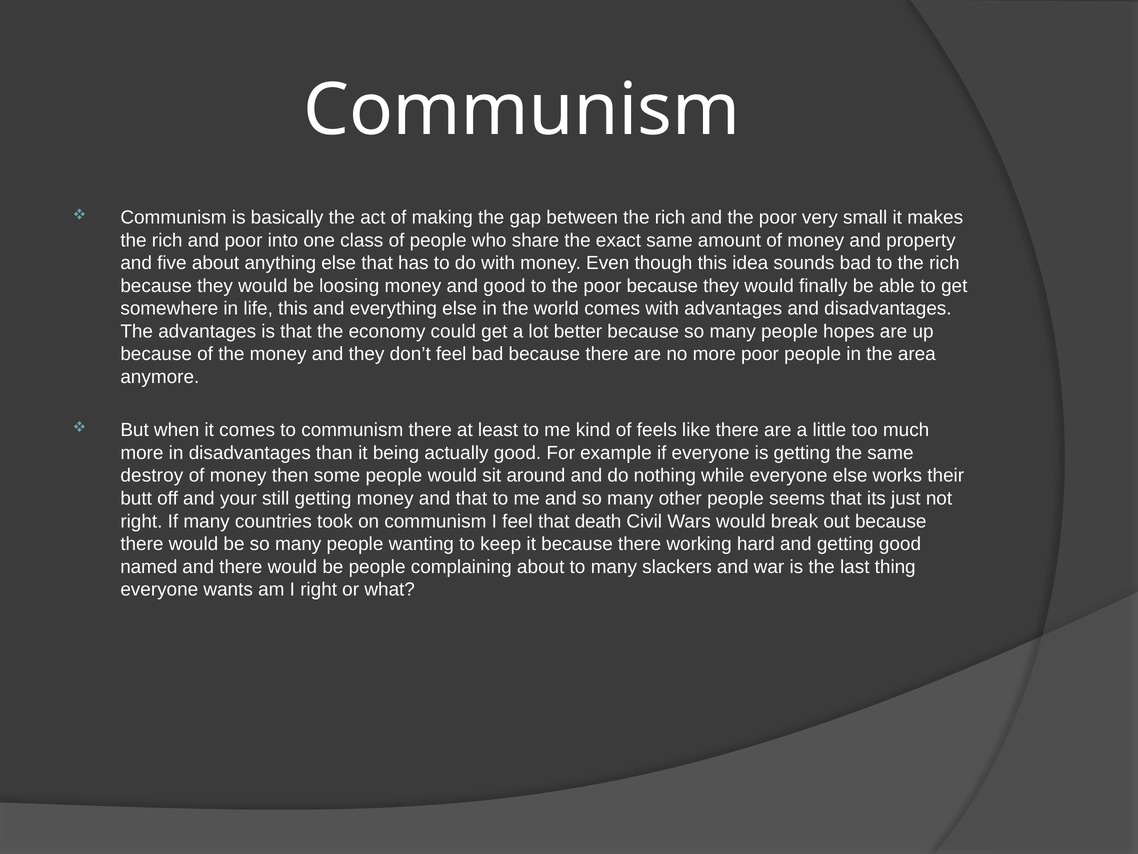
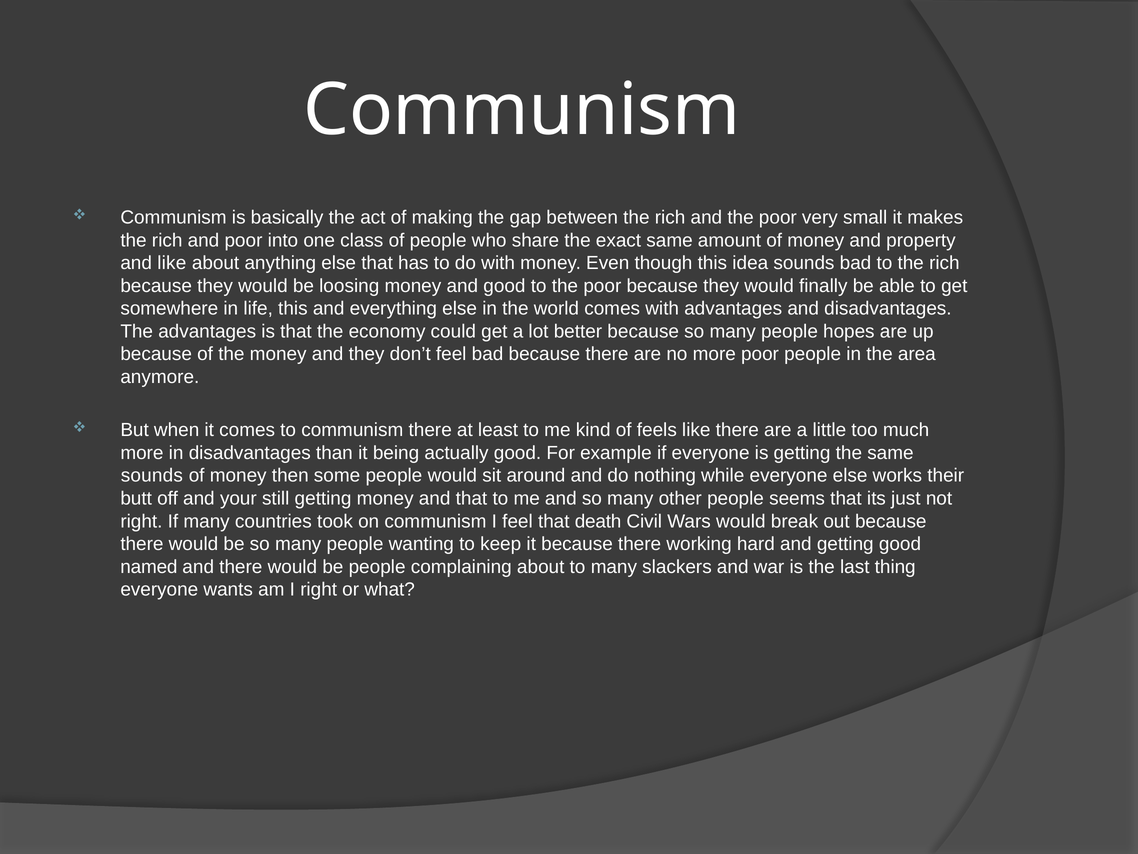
and five: five -> like (172, 263)
destroy: destroy -> sounds (152, 475)
